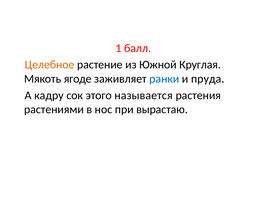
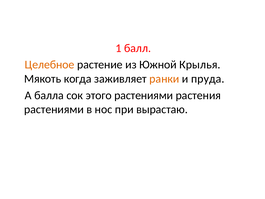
Круглая: Круглая -> Крылья (200, 65)
ягоде: ягоде -> когда (78, 79)
ранки colour: blue -> orange (164, 79)
кадру: кадру -> балла (49, 95)
этого называется: называется -> растениями (144, 95)
